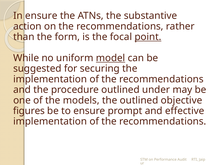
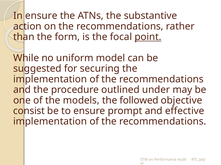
model underline: present -> none (111, 58)
the outlined: outlined -> followed (139, 101)
figures: figures -> consist (29, 111)
